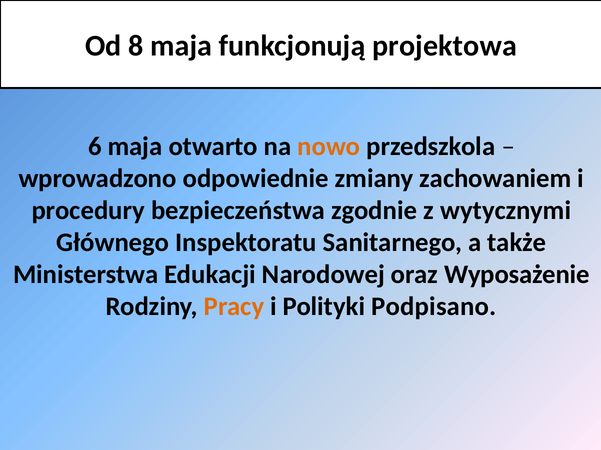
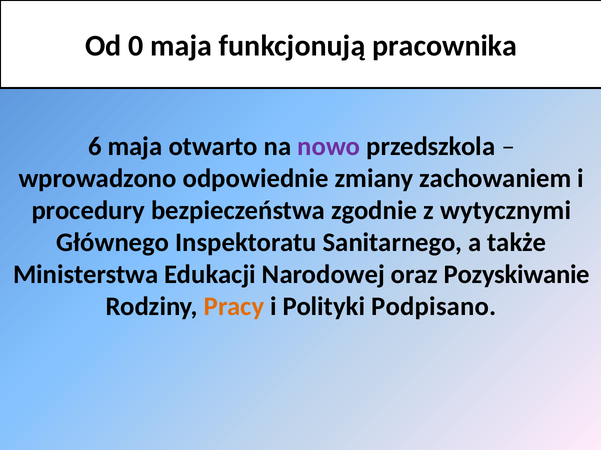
8: 8 -> 0 (136, 46)
projektowa: projektowa -> pracownika (445, 46)
nowo colour: orange -> purple (329, 146)
Wyposażenie: Wyposażenie -> Pozyskiwanie (517, 275)
